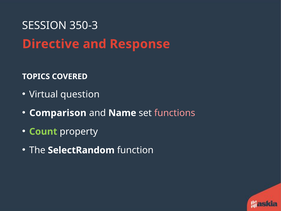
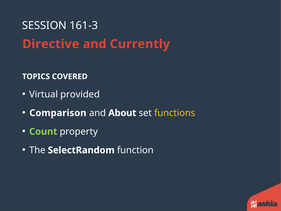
350-3: 350-3 -> 161-3 (84, 25)
Response: Response -> Currently (140, 44)
question: question -> provided (80, 94)
Name: Name -> About (122, 113)
functions colour: pink -> yellow (175, 113)
